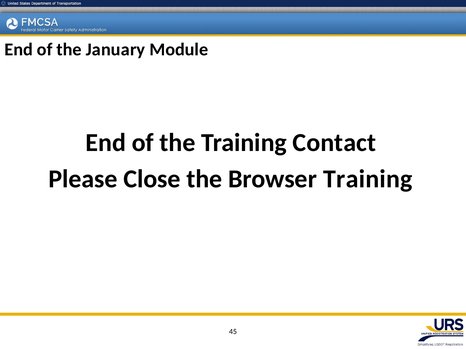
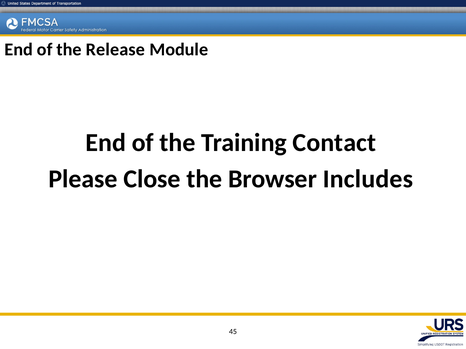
January: January -> Release (116, 50)
Browser Training: Training -> Includes (368, 179)
